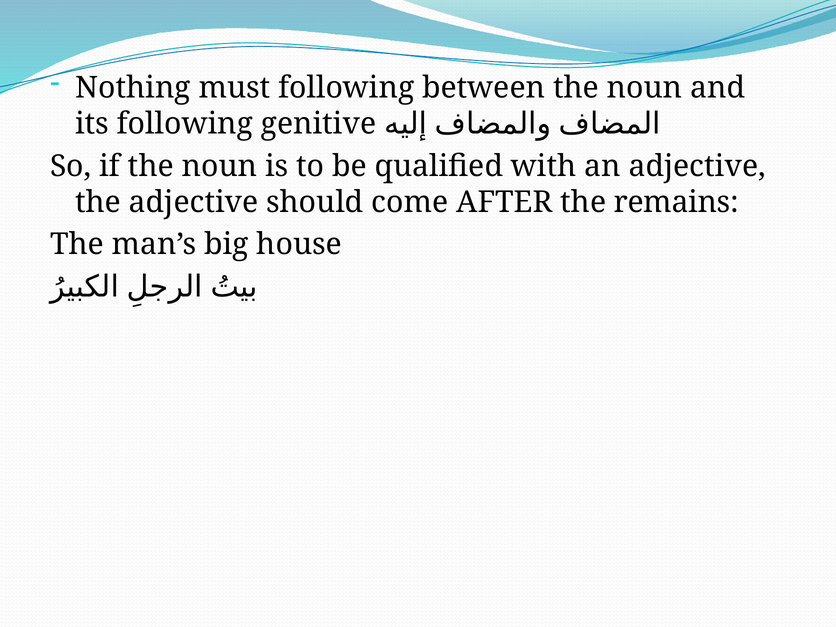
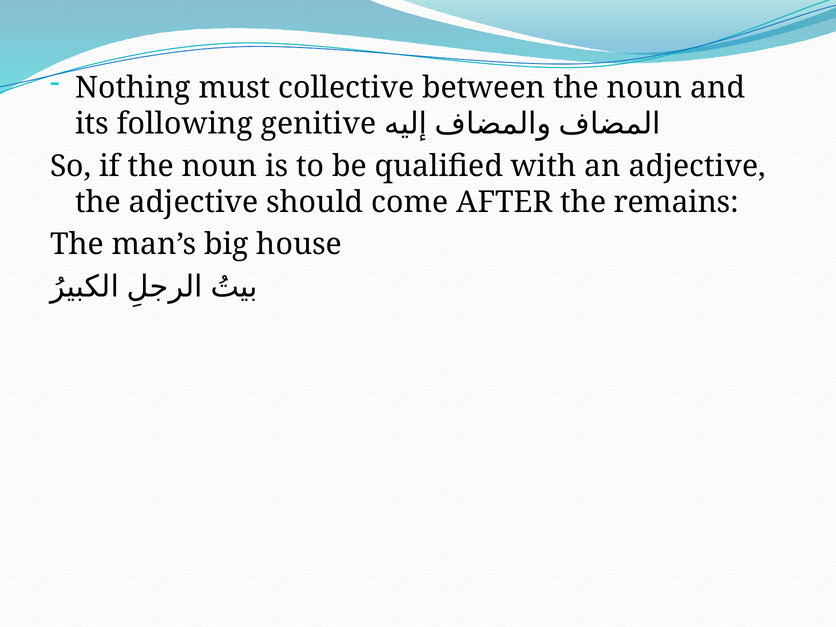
must following: following -> collective (346, 88)
